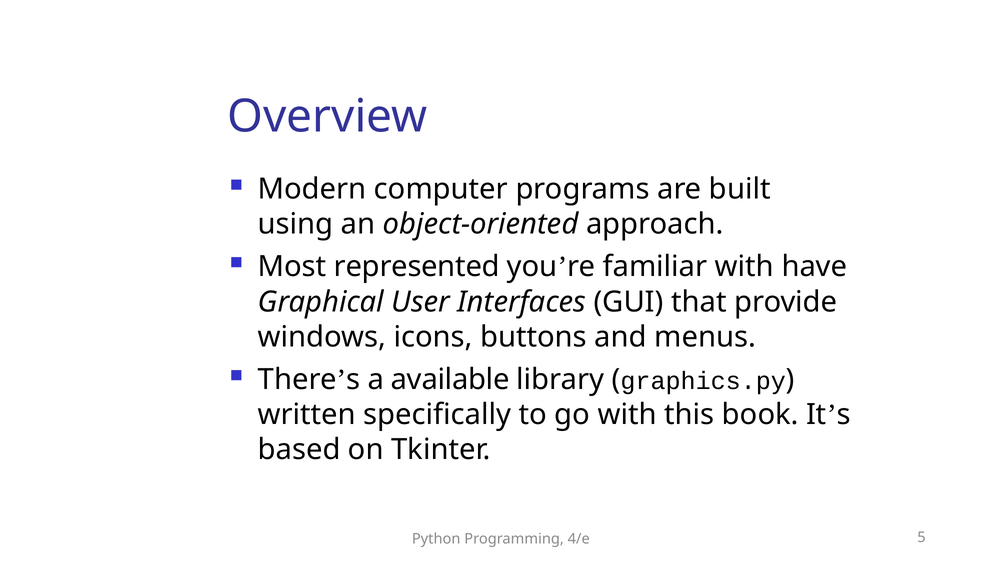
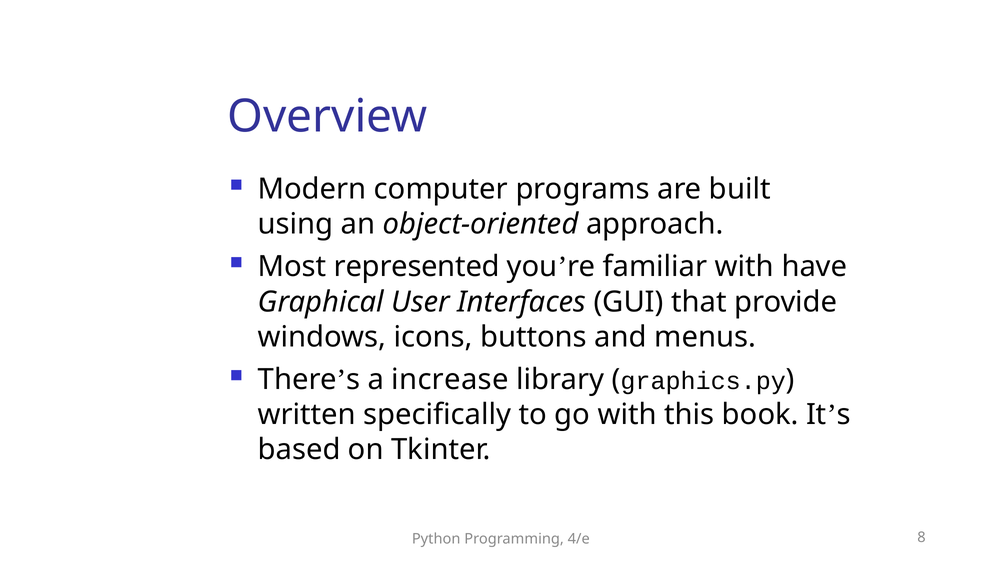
available: available -> increase (450, 379)
5: 5 -> 8 (922, 537)
